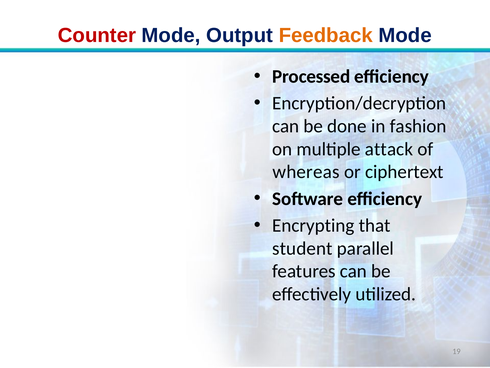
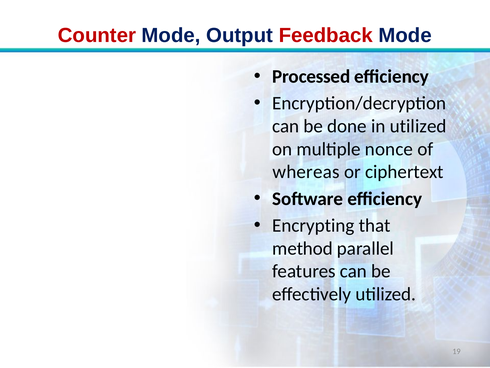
Feedback colour: orange -> red (326, 35)
in fashion: fashion -> utilized (418, 126)
attack: attack -> nonce (389, 149)
student: student -> method (303, 248)
